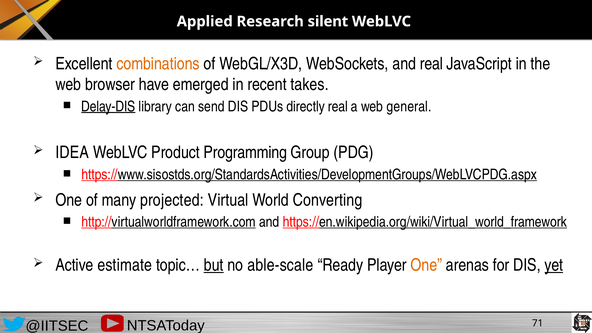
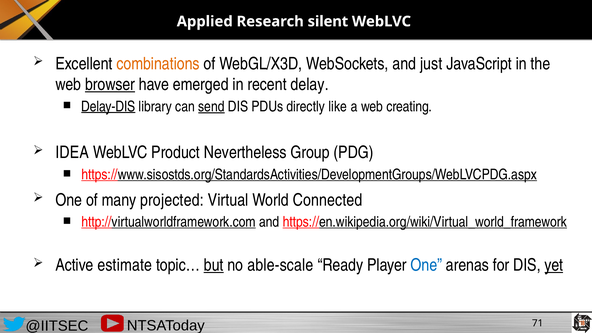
and real: real -> just (431, 64)
browser underline: none -> present (110, 84)
takes: takes -> delay (310, 84)
send underline: none -> present (211, 106)
directly real: real -> like (338, 106)
general: general -> creating (409, 106)
Programming: Programming -> Nevertheless (245, 153)
Converting: Converting -> Connected (328, 200)
One colour: orange -> blue (426, 265)
